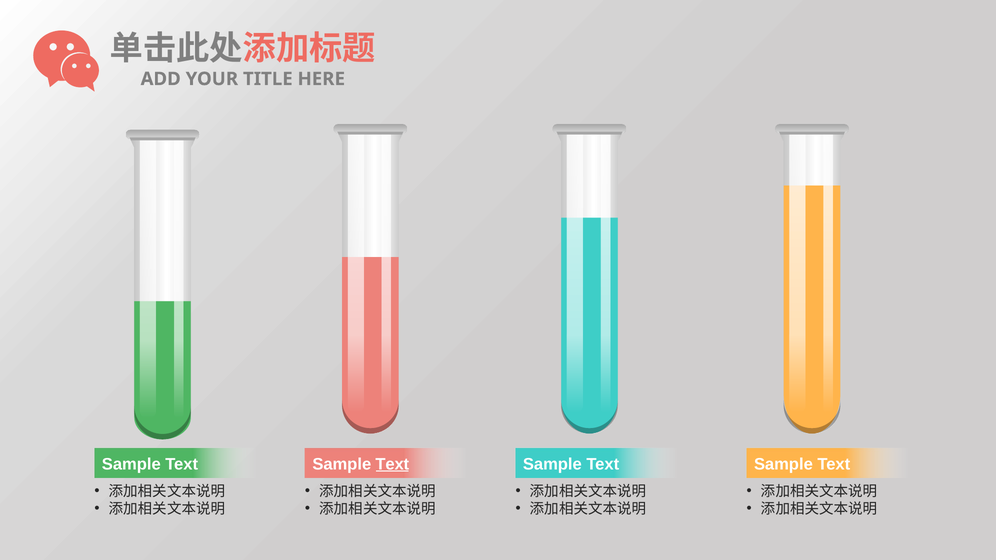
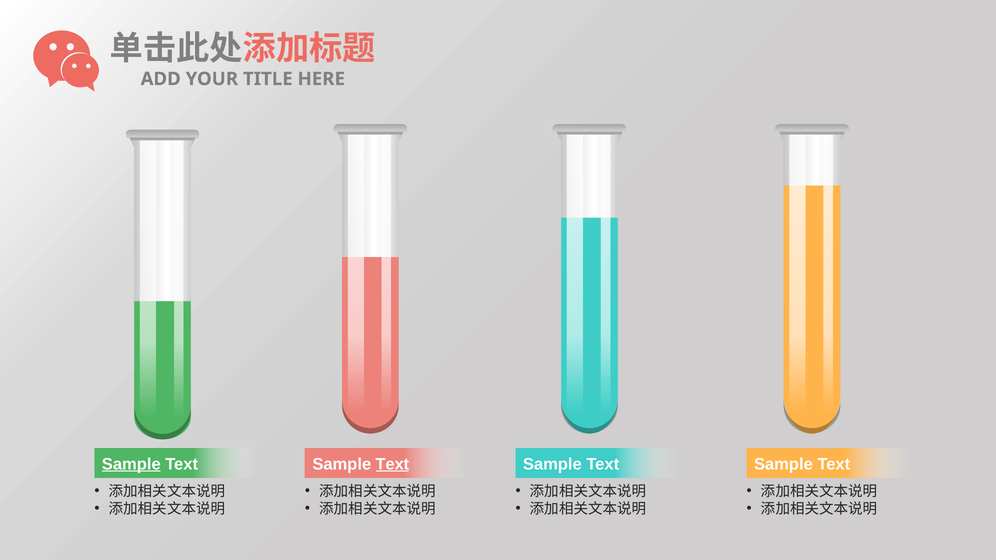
Sample underline: none -> present (131, 464)
